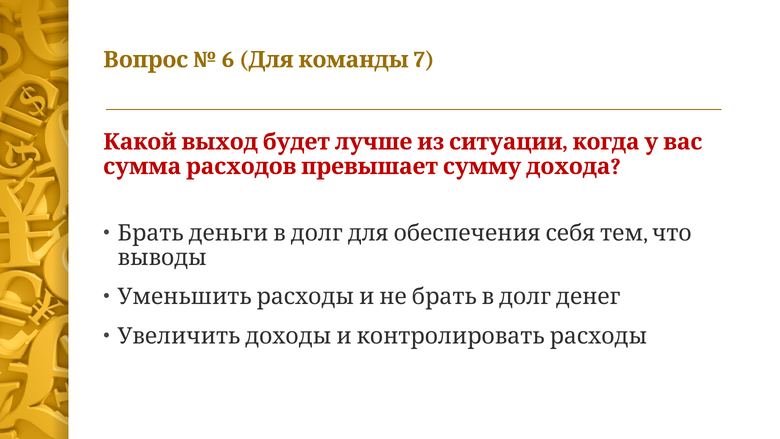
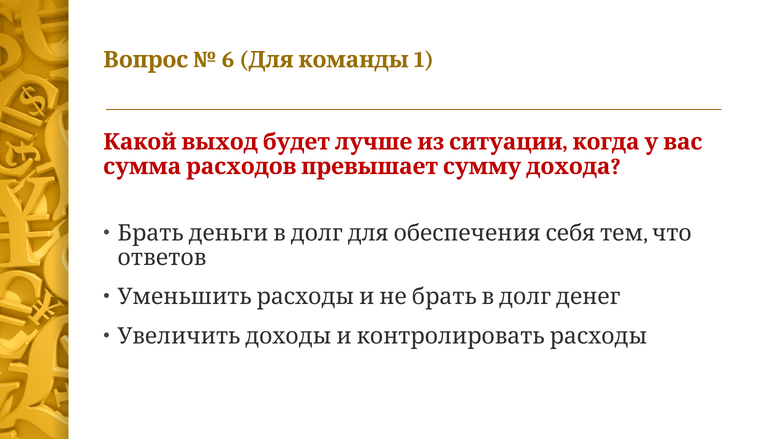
7: 7 -> 1 (424, 60)
выводы: выводы -> ответов (162, 258)
